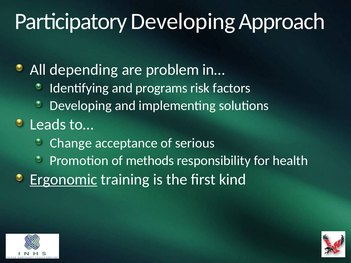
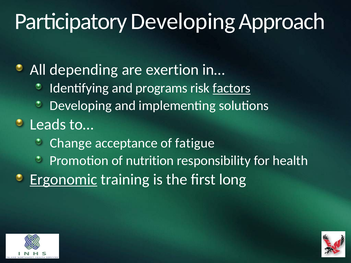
problem: problem -> exertion (172, 70)
factors underline: none -> present (232, 88)
serious: serious -> fatigue (195, 143)
methods: methods -> nutrition (150, 161)
kind: kind -> long (233, 180)
